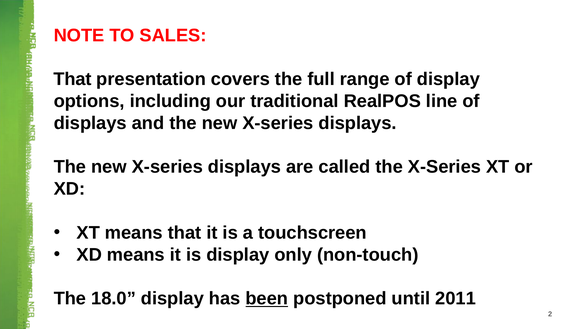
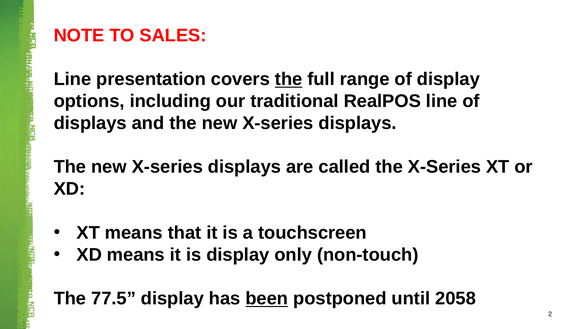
That: That -> Line (72, 79)
the underline: none -> present (289, 79)
18.0: 18.0 -> 77.5 (114, 299)
2011: 2011 -> 2058 (456, 299)
